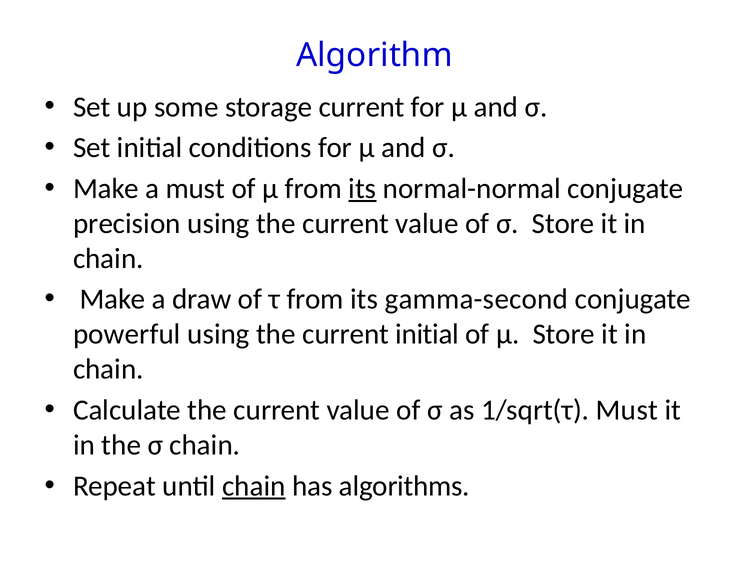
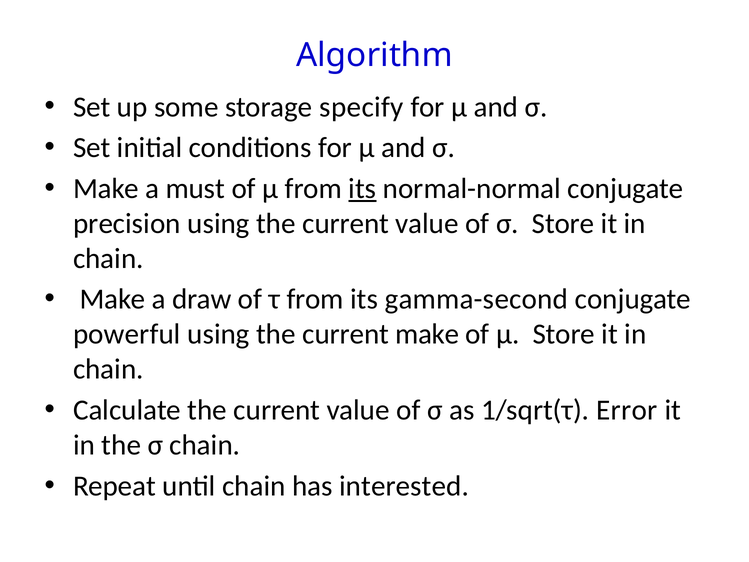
storage current: current -> specify (361, 107)
current initial: initial -> make (427, 334)
1/sqrt(τ Must: Must -> Error (627, 410)
chain underline: present -> none (254, 486)
algorithms: algorithms -> interested (404, 486)
